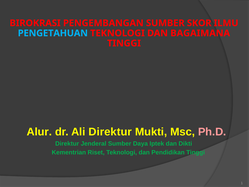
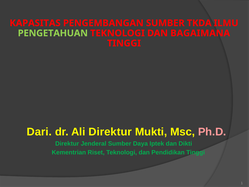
BIROKRASI: BIROKRASI -> KAPASITAS (35, 23)
SKOR: SKOR -> TKDA (199, 23)
PENGETAHUAN colour: light blue -> light green (53, 33)
Alur: Alur -> Dari (39, 132)
